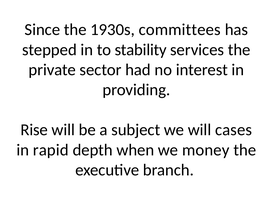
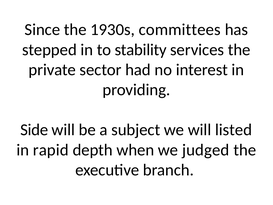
Rise: Rise -> Side (34, 130)
cases: cases -> listed (234, 130)
money: money -> judged (206, 150)
